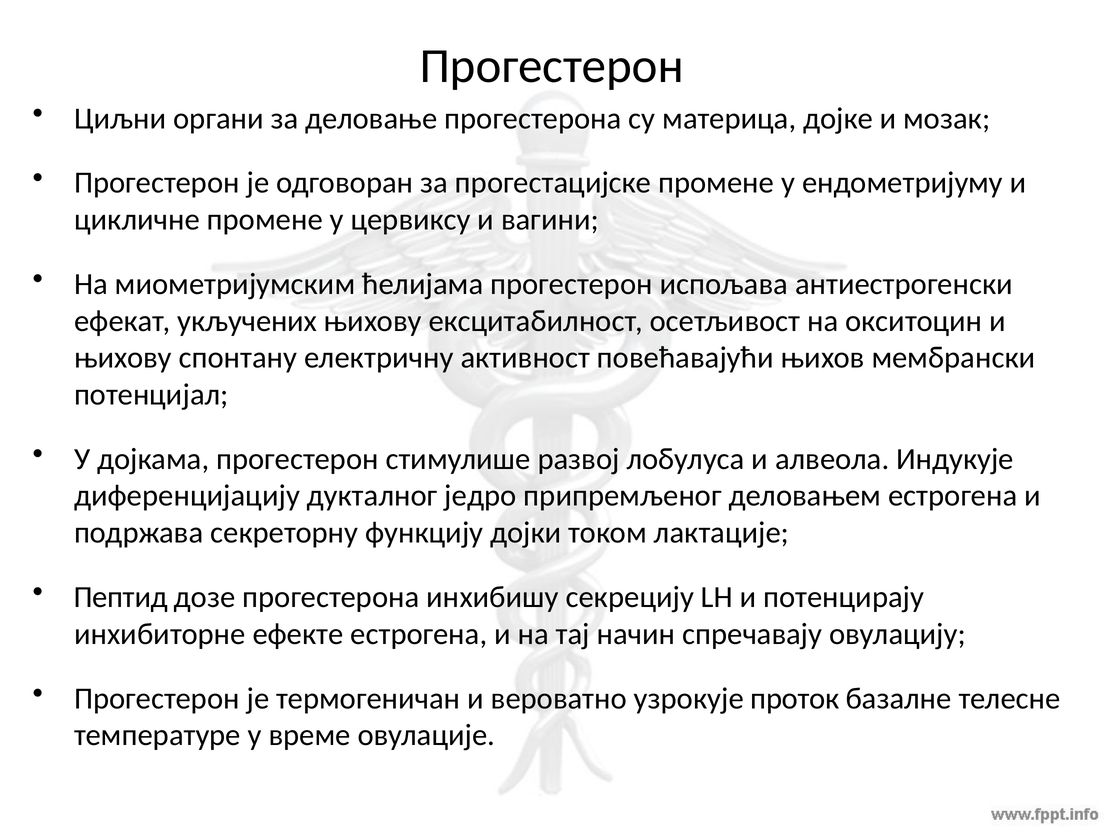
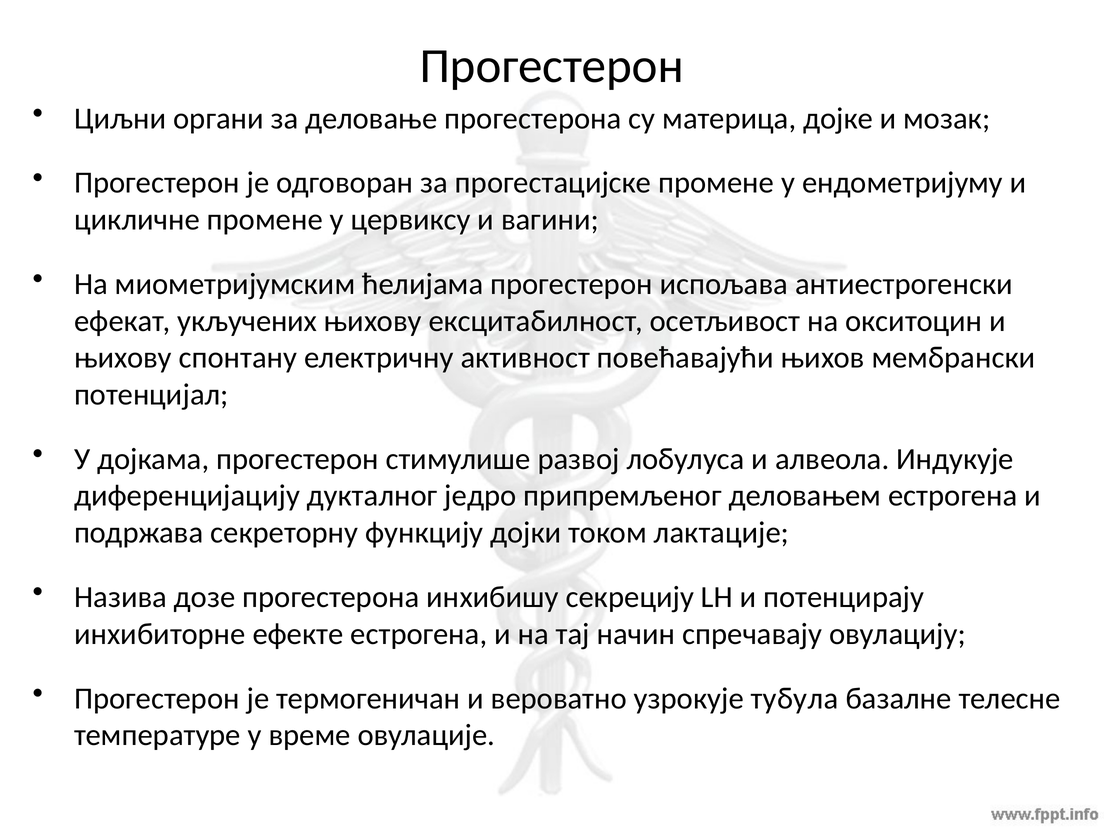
Пептид: Пептид -> Назива (121, 597)
проток: проток -> тубула (795, 698)
